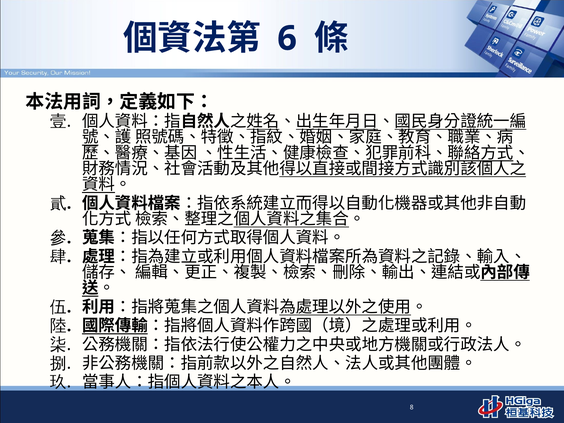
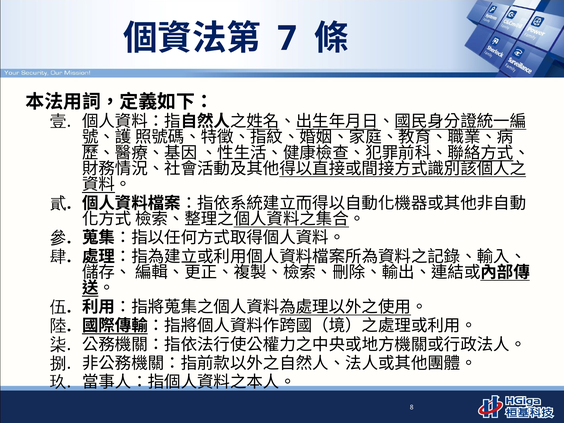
6: 6 -> 7 (287, 38)
